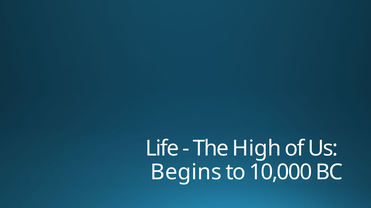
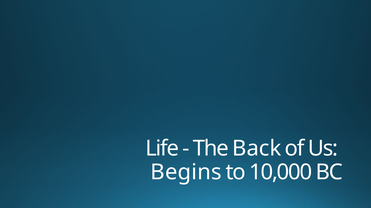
High: High -> Back (257, 149)
